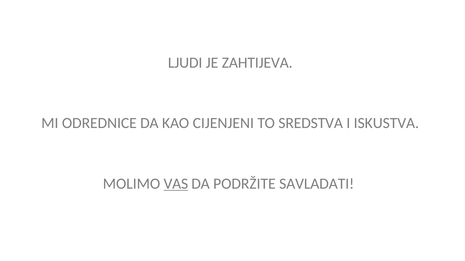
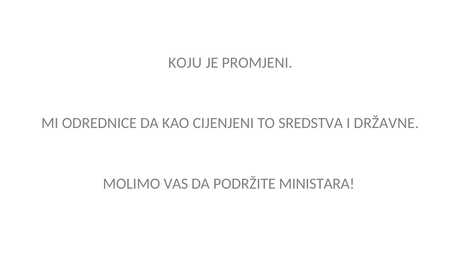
LJUDI: LJUDI -> KOJU (185, 63)
ZAHTIJEVA: ZAHTIJEVA -> PROMJENI (257, 63)
ISKUSTVA: ISKUSTVA -> DRŽAVNE (386, 123)
VAS underline: present -> none (176, 184)
SAVLADATI: SAVLADATI -> MINISTARA (317, 184)
